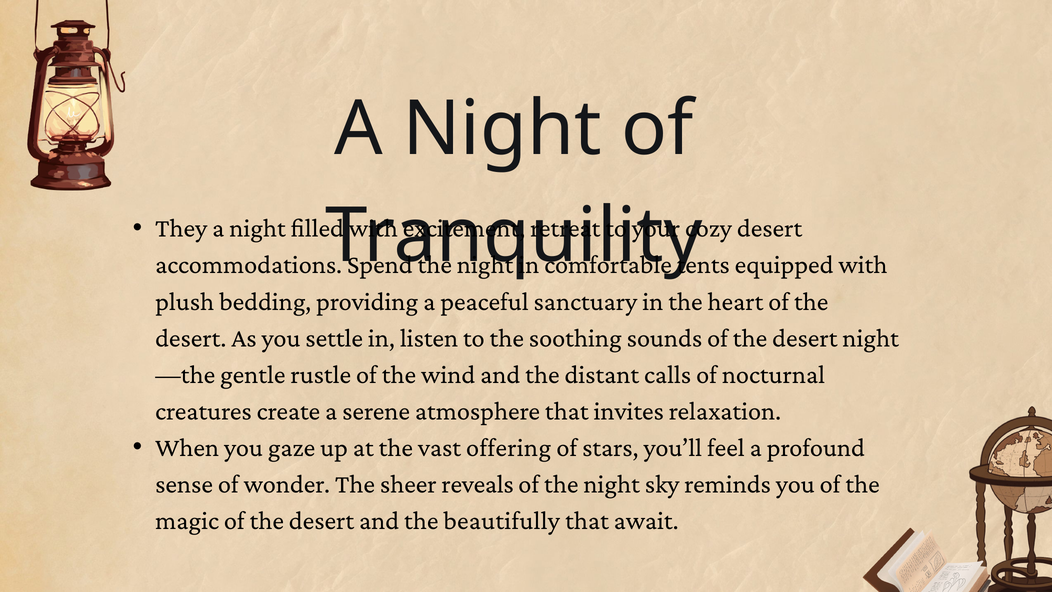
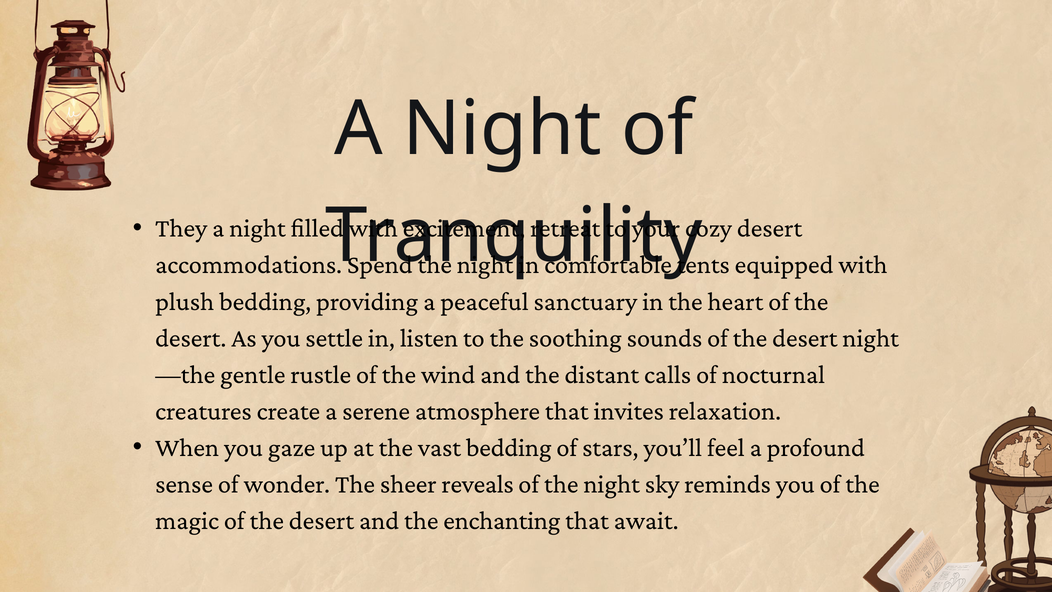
vast offering: offering -> bedding (509, 447)
beautifully: beautifully -> enchanting (502, 521)
